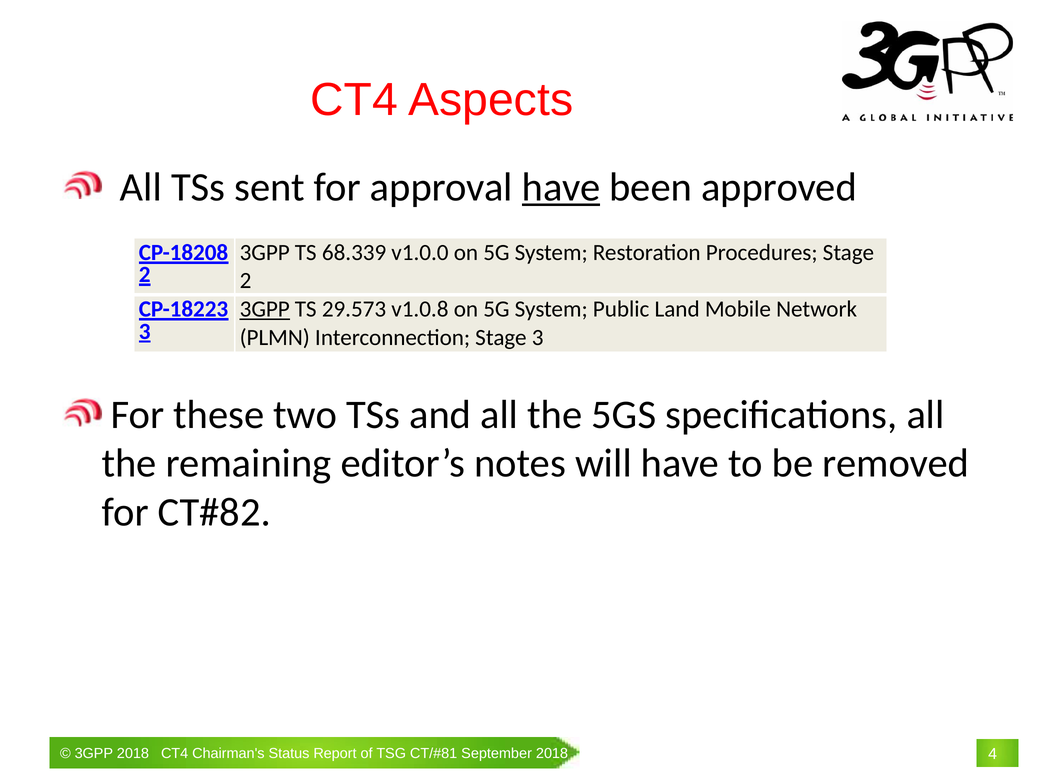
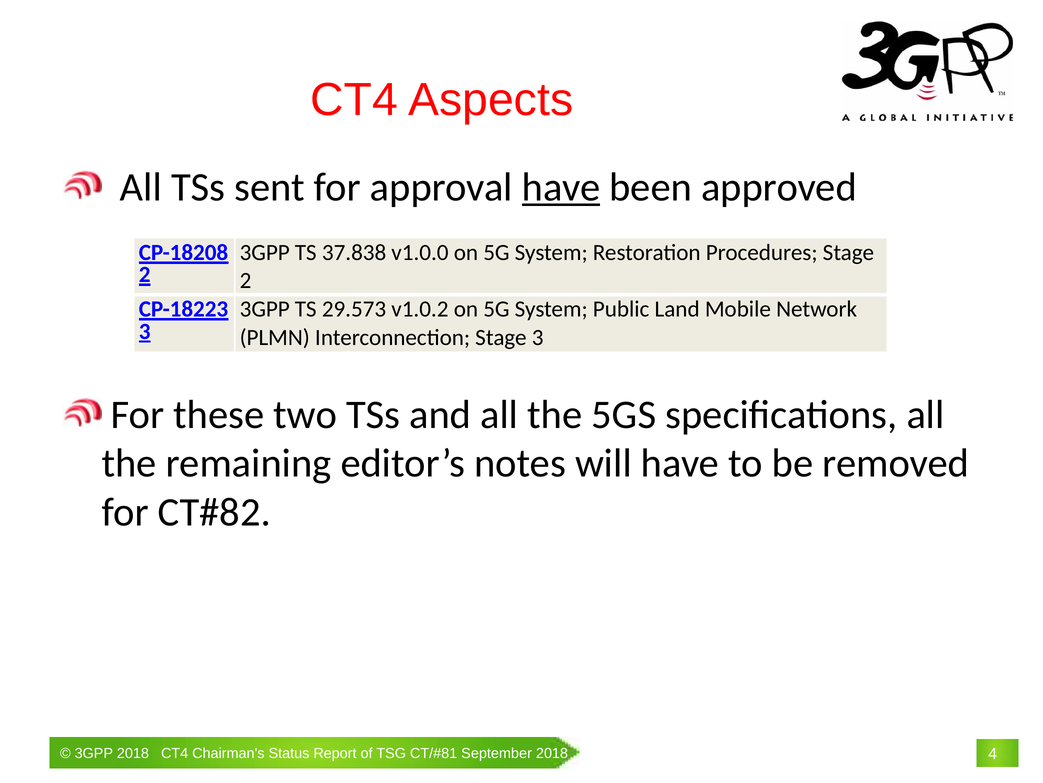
68.339: 68.339 -> 37.838 (354, 252)
3GPP underline: present -> none (265, 309)
v1.0.8: v1.0.8 -> v1.0.2 (420, 309)
